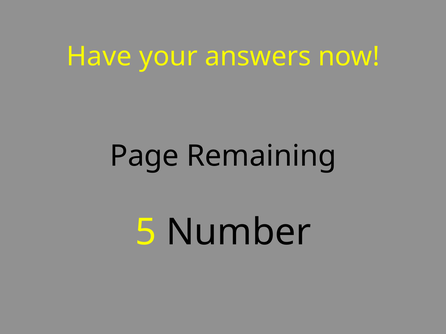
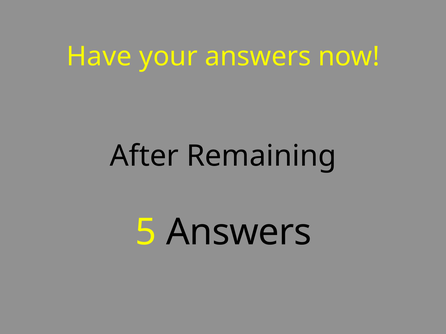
Page: Page -> After (144, 156)
5 Number: Number -> Answers (239, 233)
